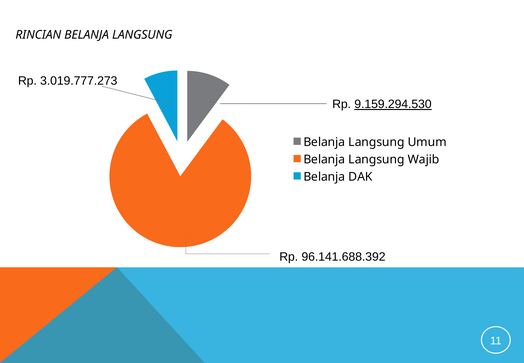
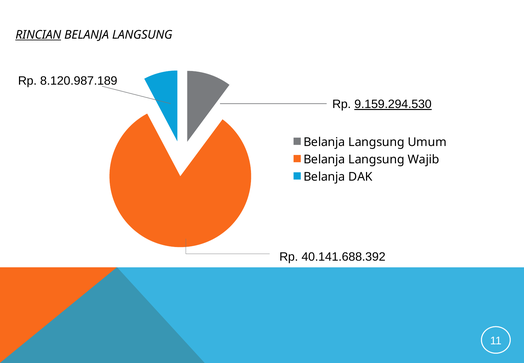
RINCIAN underline: none -> present (38, 35)
3.019.777.273: 3.019.777.273 -> 8.120.987.189 (79, 81)
96.141.688.392: 96.141.688.392 -> 40.141.688.392 (344, 257)
